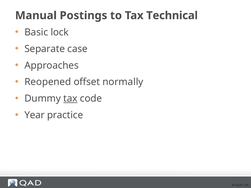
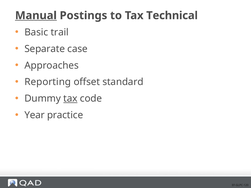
Manual underline: none -> present (36, 16)
lock: lock -> trail (60, 32)
Reopened: Reopened -> Reporting (48, 82)
normally: normally -> standard (123, 82)
